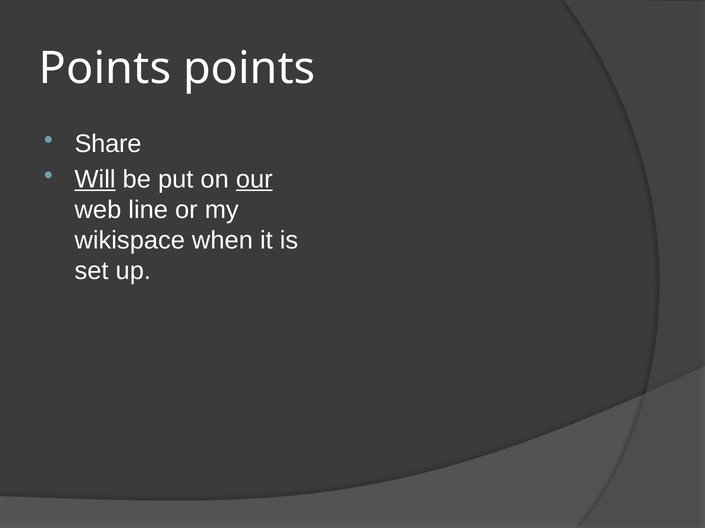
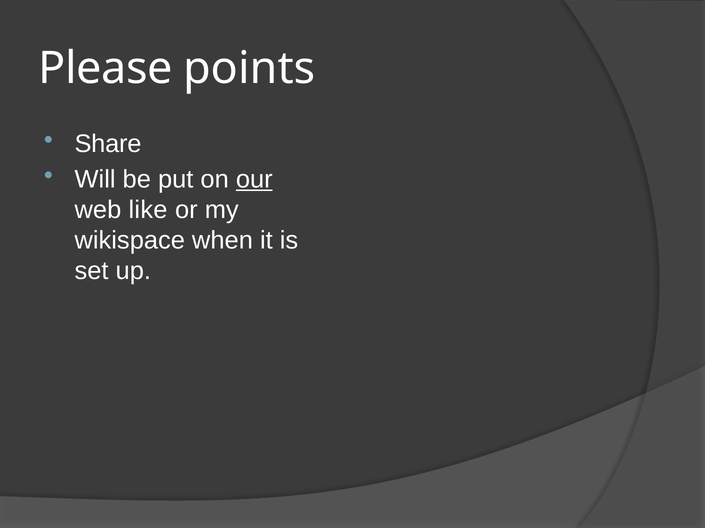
Points: Points -> Please (105, 68)
Will underline: present -> none (95, 180)
line: line -> like (148, 210)
